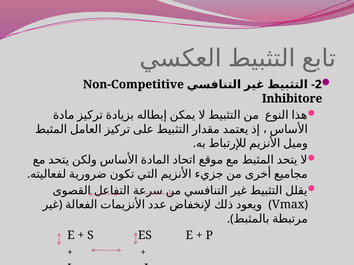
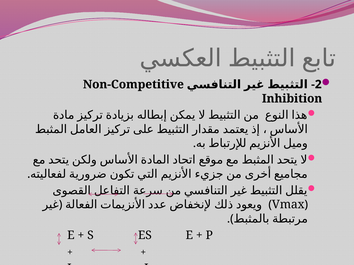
Inhibitore: Inhibitore -> Inhibition (292, 99)
